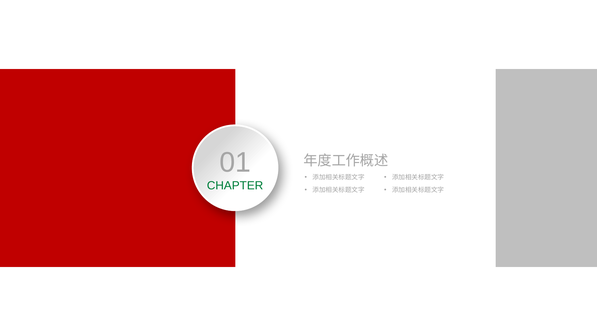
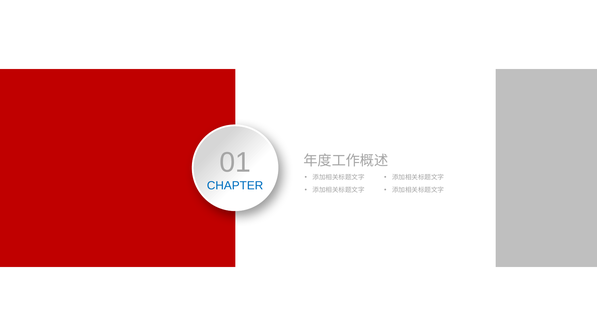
CHAPTER colour: green -> blue (235, 185)
